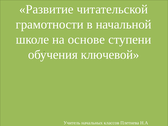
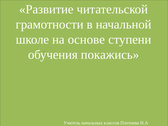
ключевой: ключевой -> покажись (110, 55)
